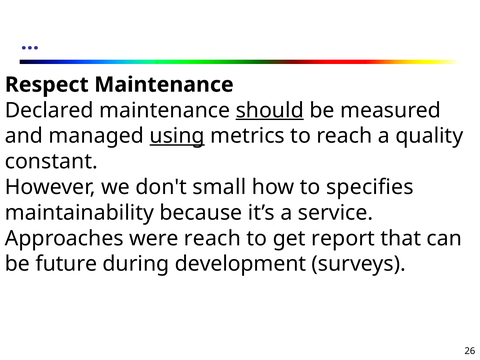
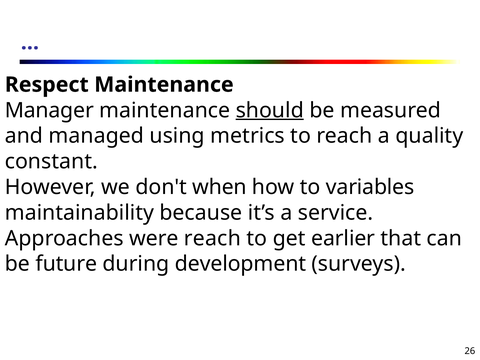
Declared: Declared -> Manager (49, 110)
using underline: present -> none (177, 136)
small: small -> when (220, 187)
specifies: specifies -> variables (370, 187)
report: report -> earlier (343, 238)
